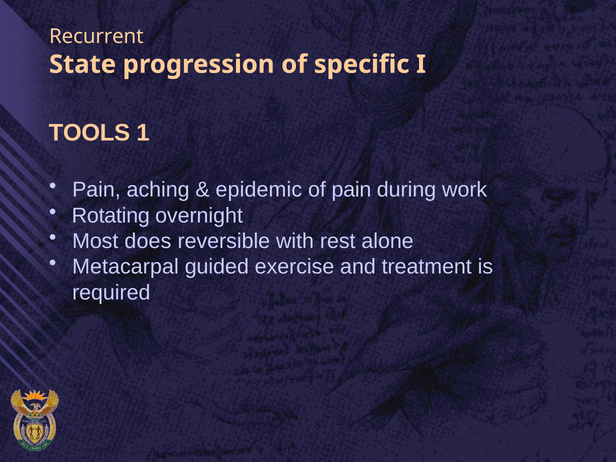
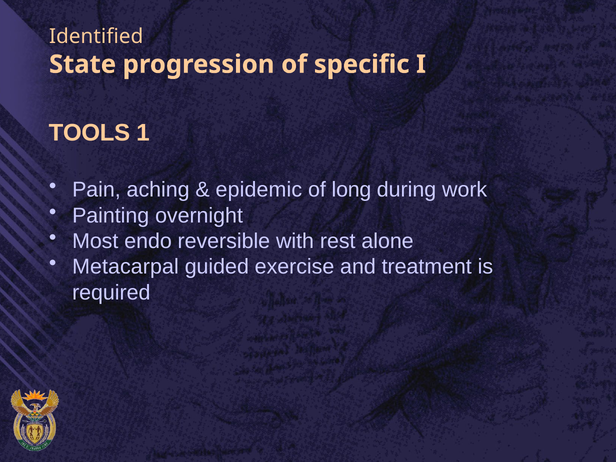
Recurrent: Recurrent -> Identified (96, 36)
of pain: pain -> long (351, 190)
Rotating: Rotating -> Painting (111, 216)
does: does -> endo (148, 241)
